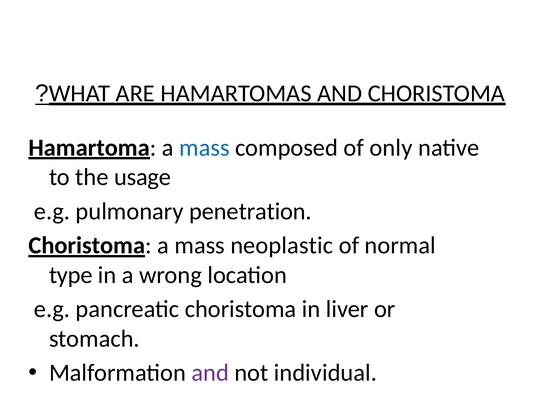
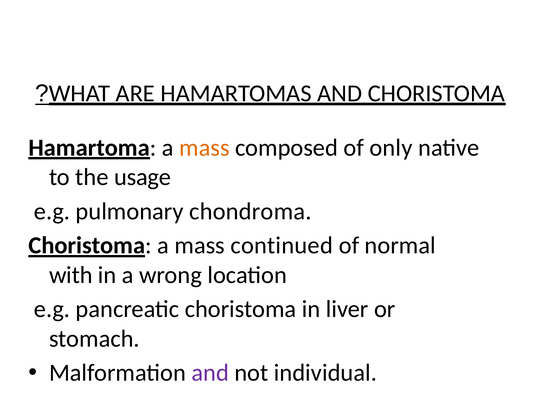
mass colour: blue -> orange (204, 147)
penetration: penetration -> chondroma (250, 211)
neoplastic: neoplastic -> continued (282, 245)
type: type -> with (71, 275)
